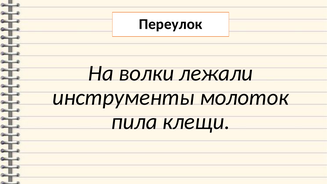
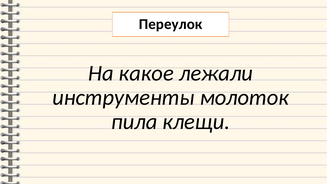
волки: волки -> какое (146, 73)
